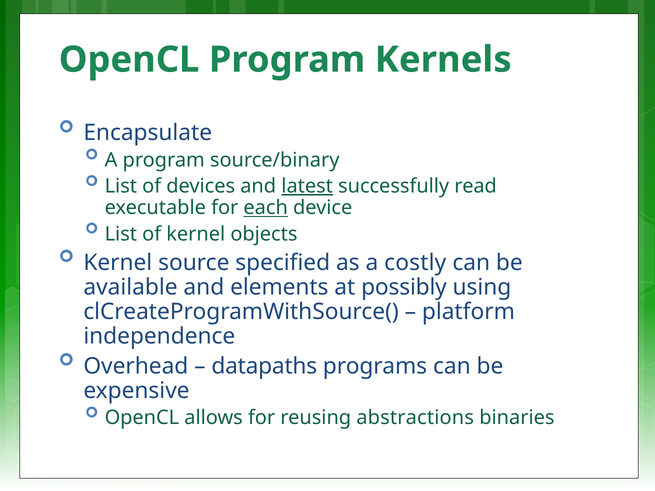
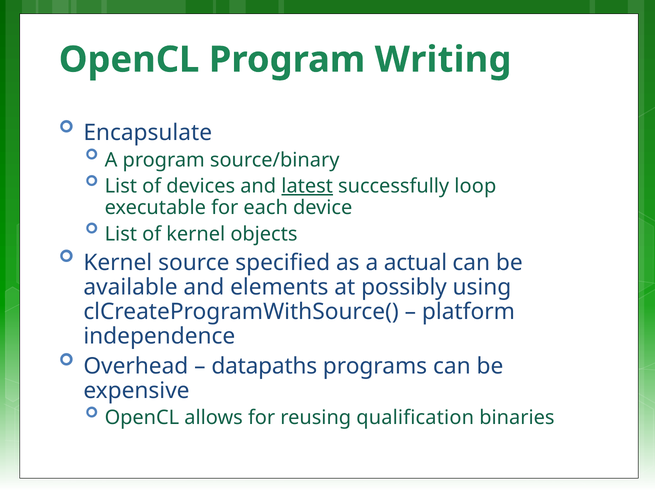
Kernels: Kernels -> Writing (443, 60)
read: read -> loop (475, 186)
each underline: present -> none (266, 208)
costly: costly -> actual (415, 263)
abstractions: abstractions -> qualification (415, 418)
